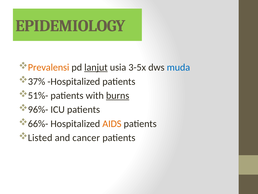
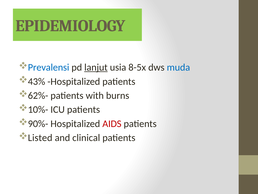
Prevalensi colour: orange -> blue (49, 67)
3-5x: 3-5x -> 8-5x (137, 67)
37%: 37% -> 43% (37, 81)
51%-: 51%- -> 62%- (38, 95)
burns underline: present -> none (118, 95)
96%-: 96%- -> 10%- (38, 109)
66%-: 66%- -> 90%- (38, 123)
AIDS colour: orange -> red (112, 123)
cancer: cancer -> clinical (86, 138)
